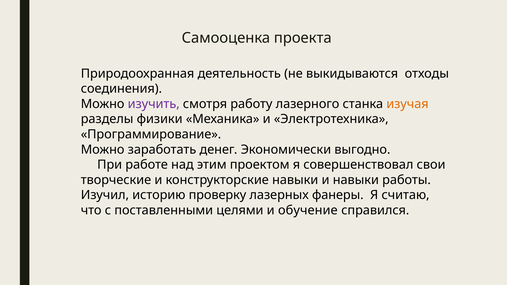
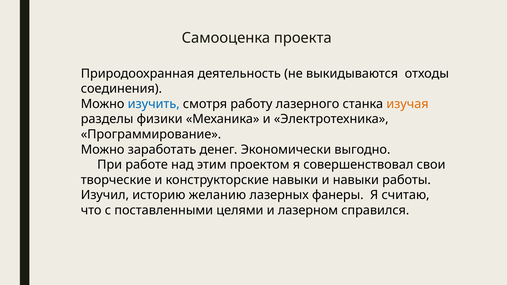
изучить colour: purple -> blue (154, 104)
проверку: проверку -> желанию (217, 195)
обучение: обучение -> лазерном (308, 210)
